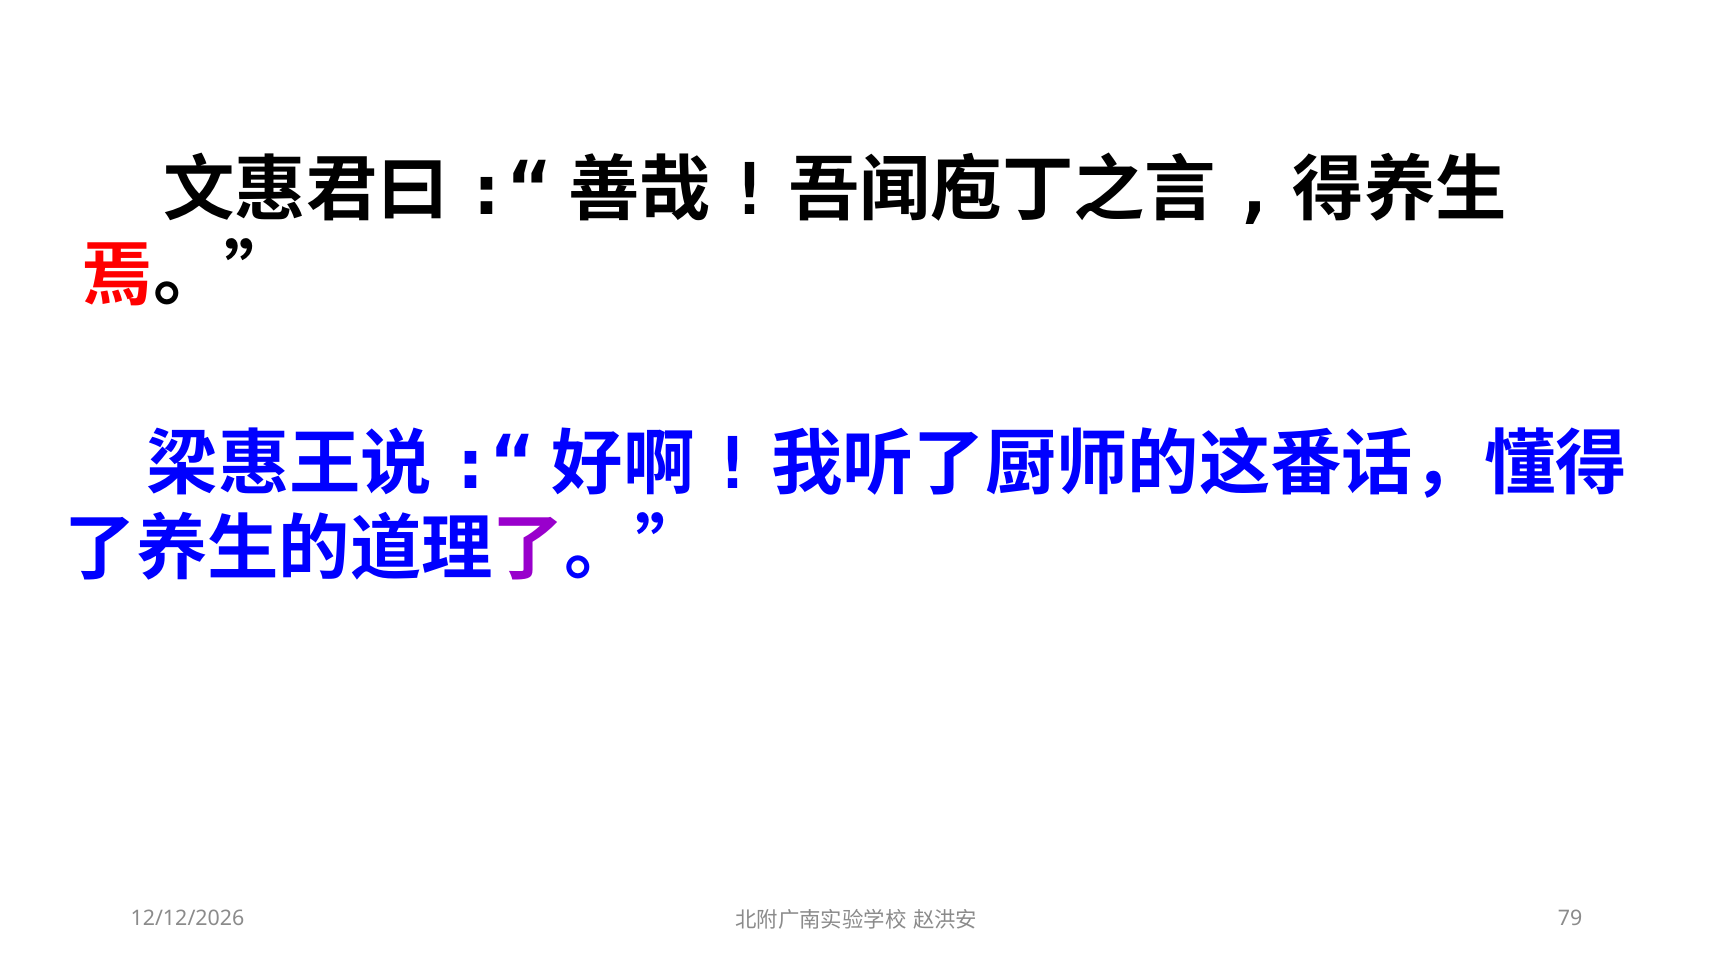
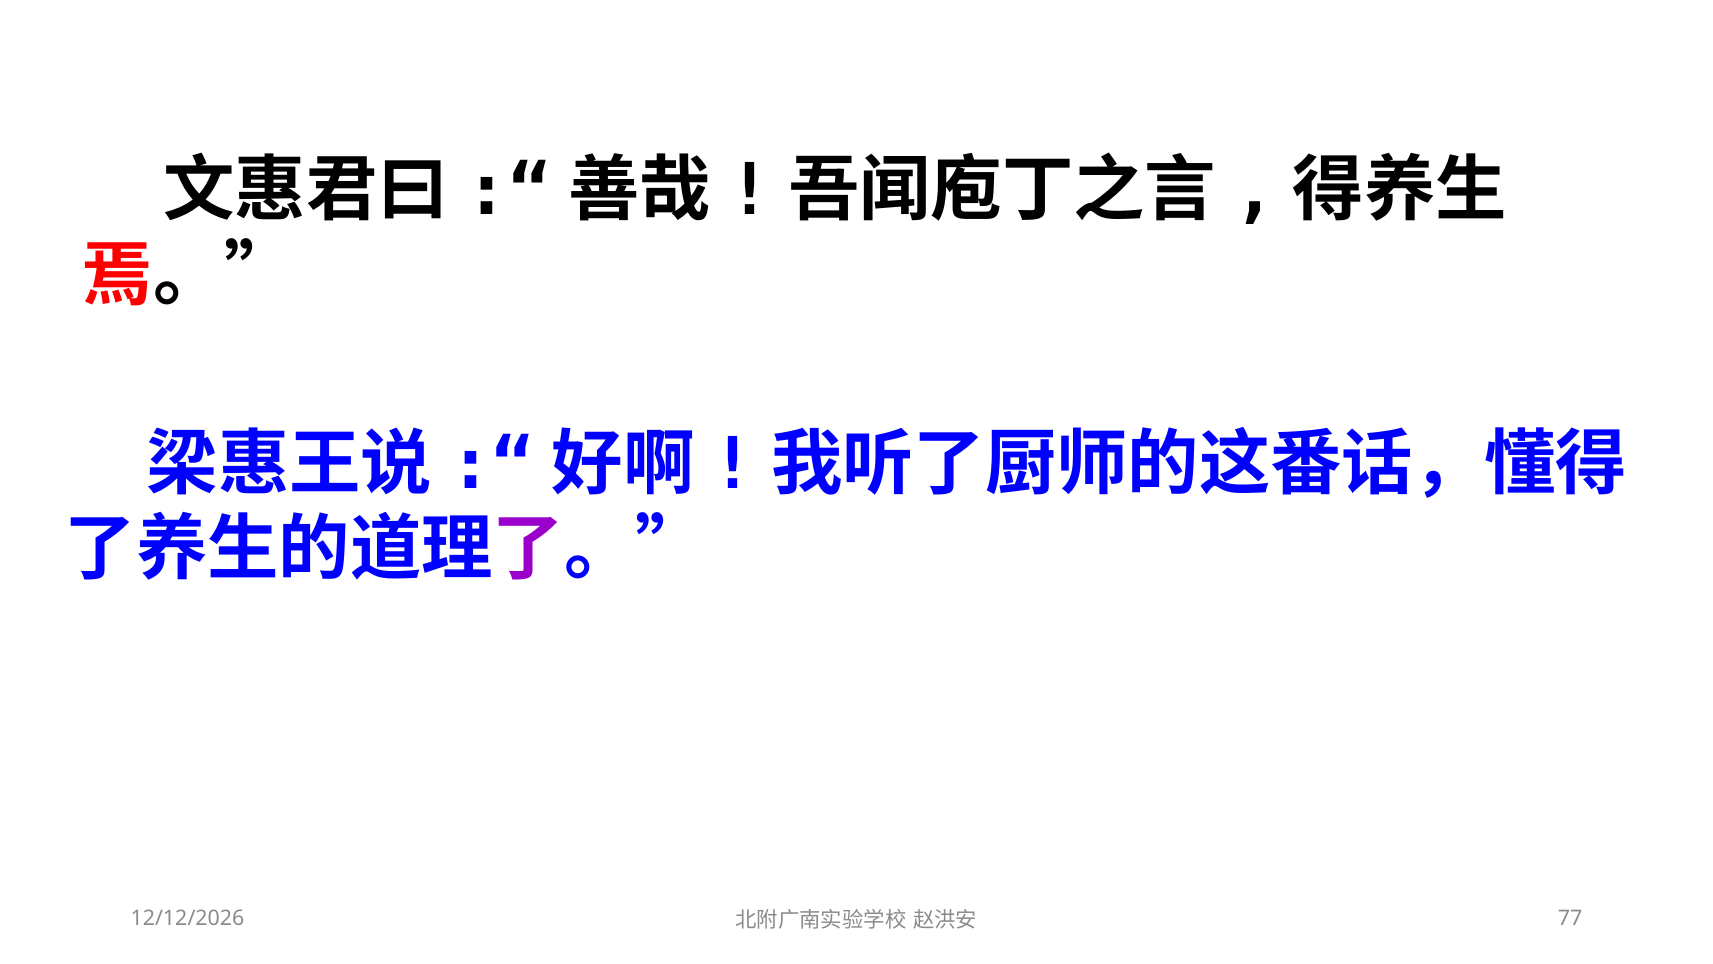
79: 79 -> 77 (1570, 918)
